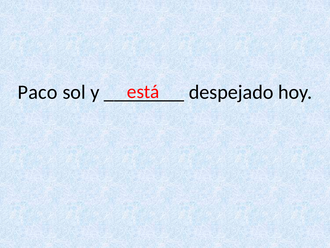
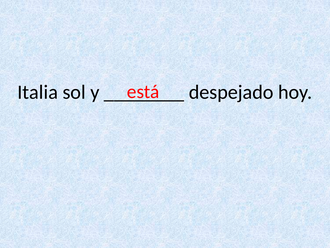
Paco: Paco -> Italia (38, 92)
